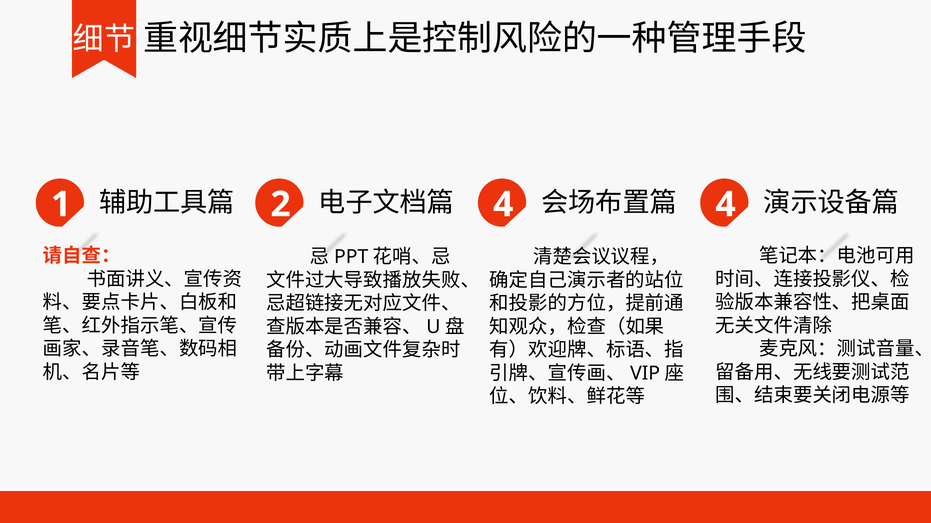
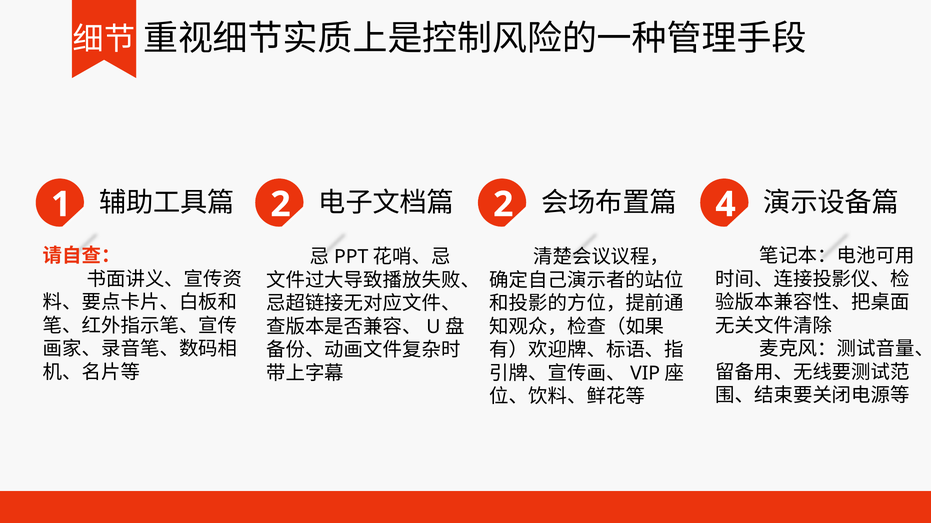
4: 4 -> 2 (503, 205)
